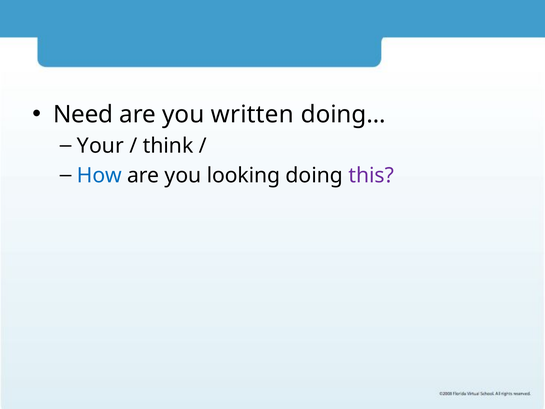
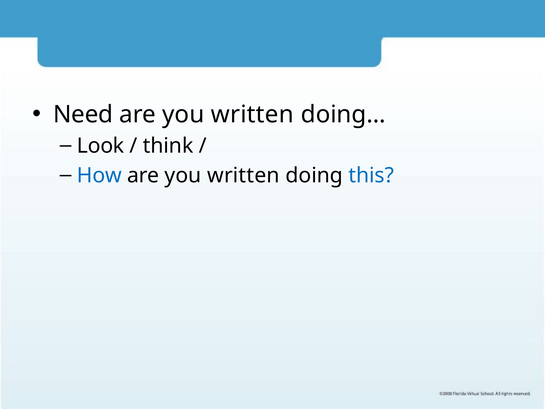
Your: Your -> Look (101, 146)
looking: looking -> written (243, 175)
this colour: purple -> blue (371, 175)
